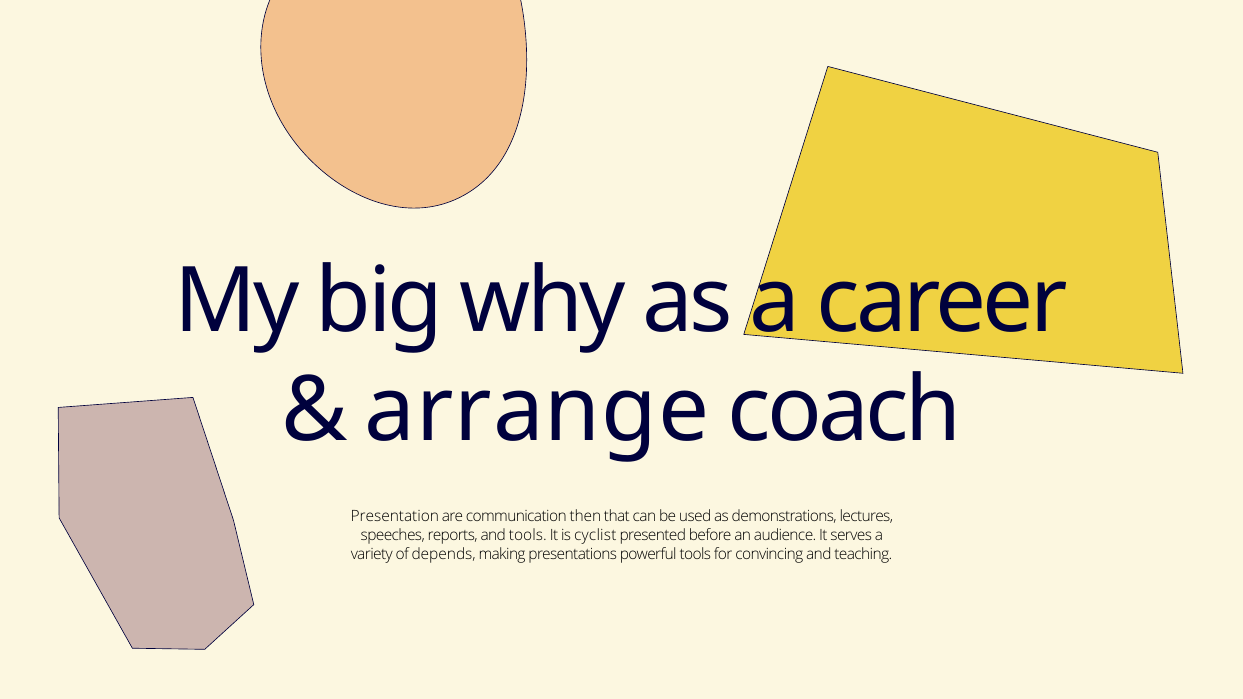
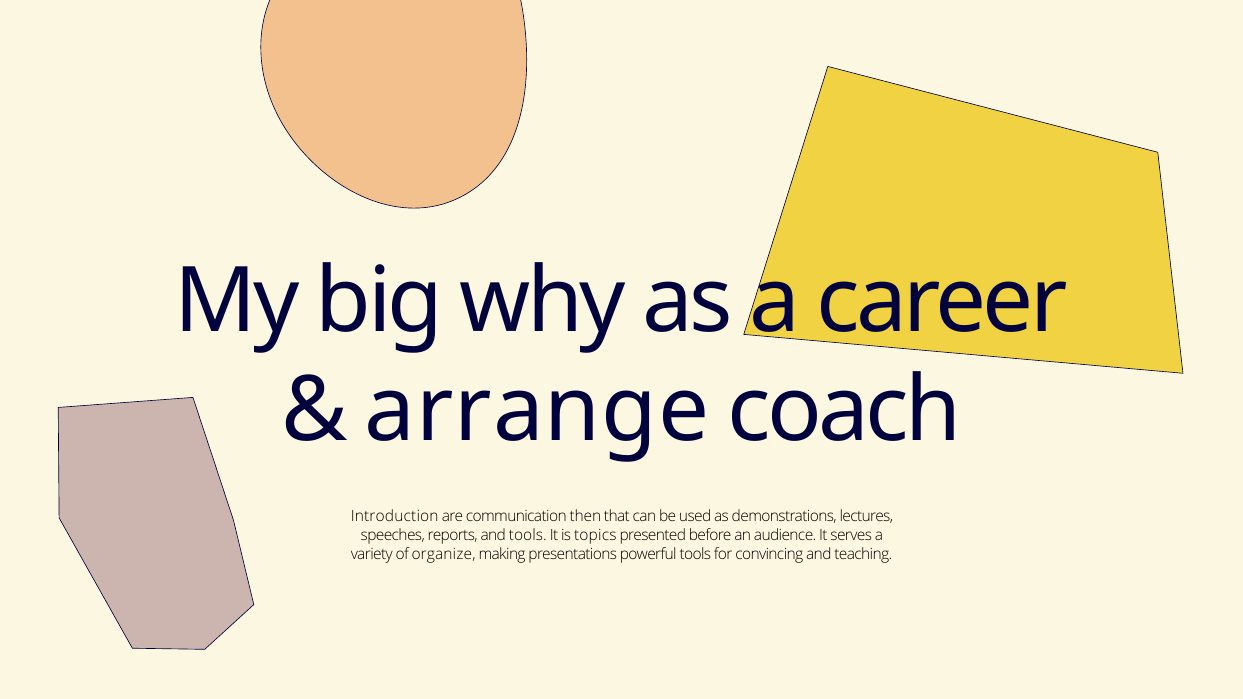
Presentation: Presentation -> Introduction (395, 517)
cyclist: cyclist -> topics (595, 535)
depends: depends -> organize (444, 554)
